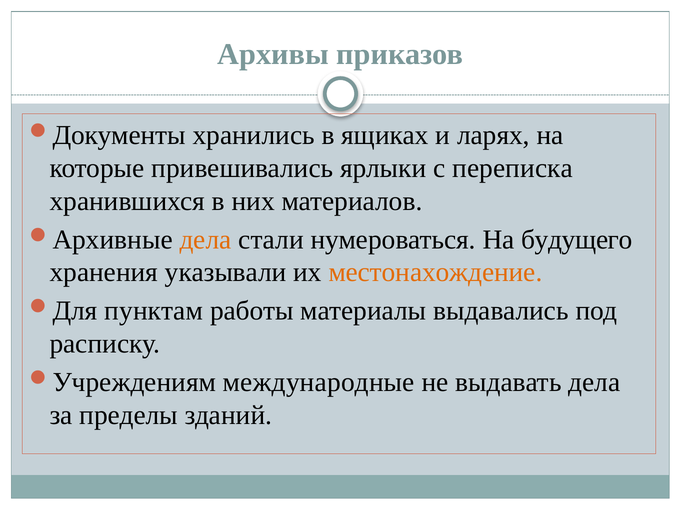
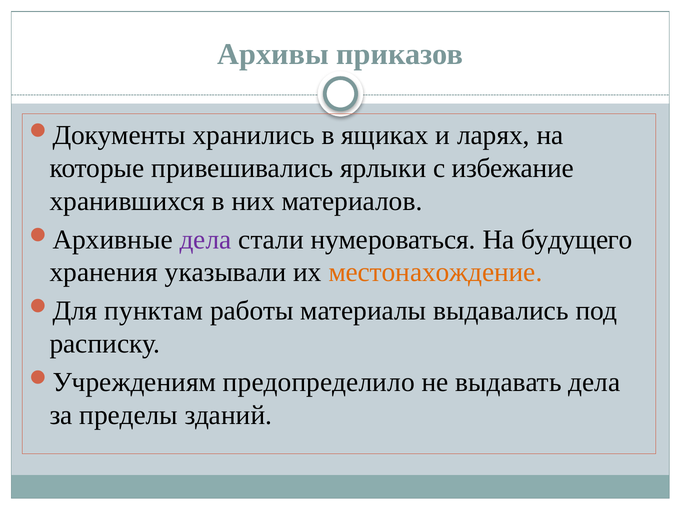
переписка: переписка -> избежание (513, 168)
дела colour: orange -> purple (206, 240)
международные: международные -> предопределило (319, 383)
